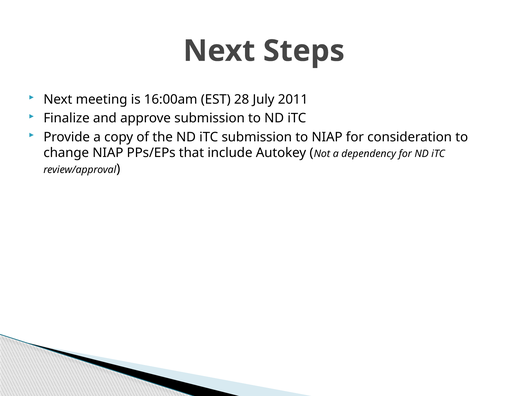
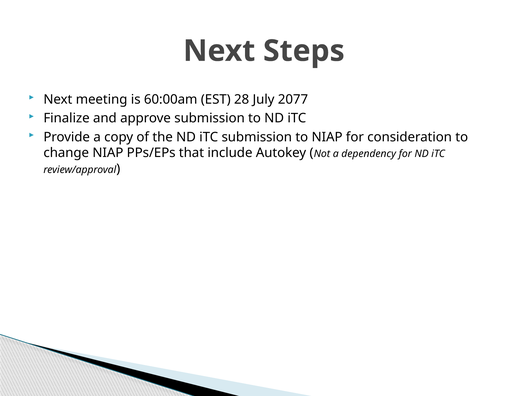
16:00am: 16:00am -> 60:00am (171, 99)
2011: 2011 -> 2077 (293, 99)
